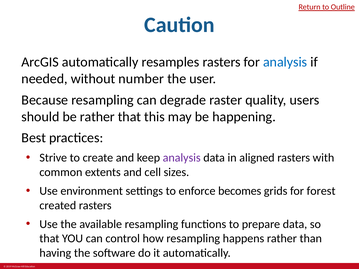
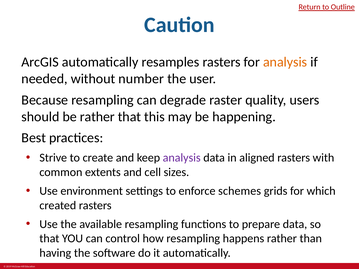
analysis colour: blue -> orange (285, 62)
becomes: becomes -> schemes (240, 191)
forest: forest -> which (321, 191)
